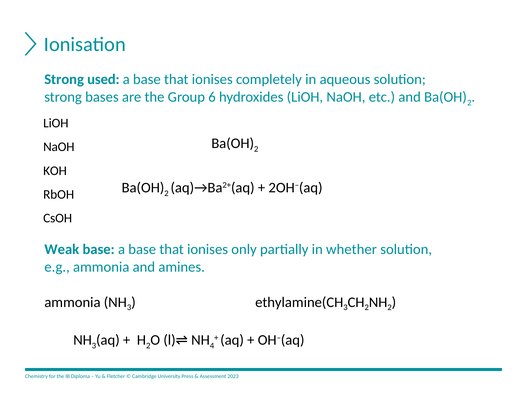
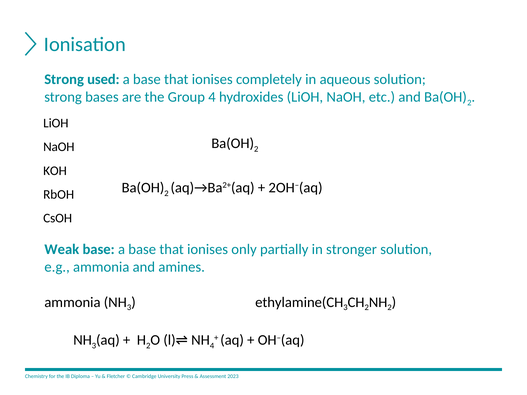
Group 6: 6 -> 4 (212, 97)
whether: whether -> stronger (351, 250)
